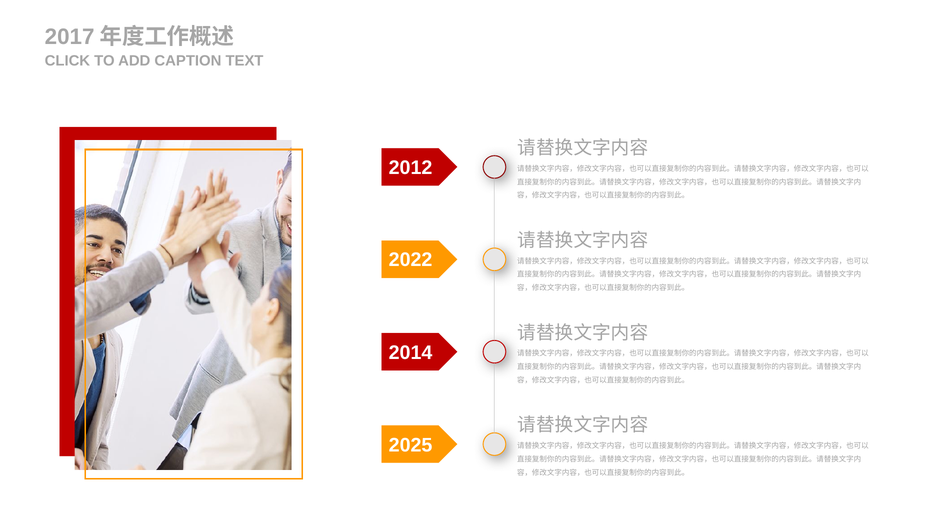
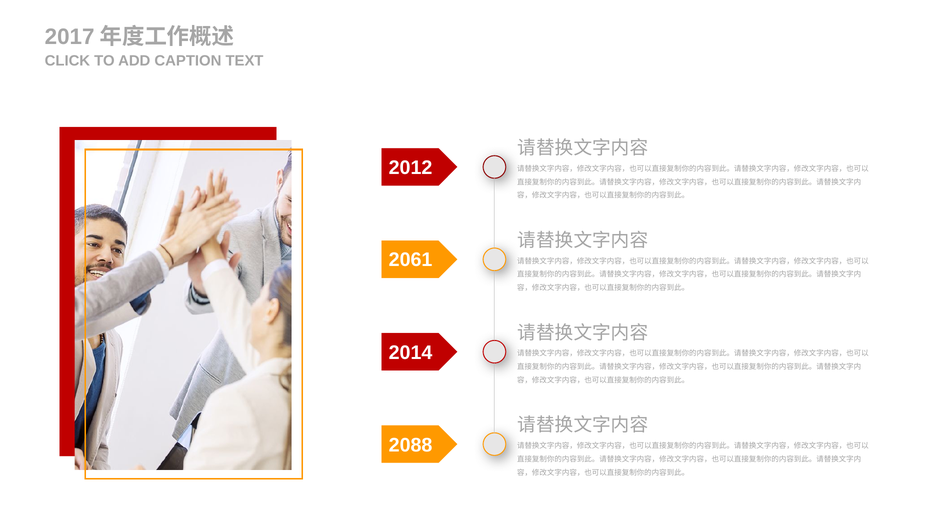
2022: 2022 -> 2061 (411, 260)
2025: 2025 -> 2088 (411, 445)
